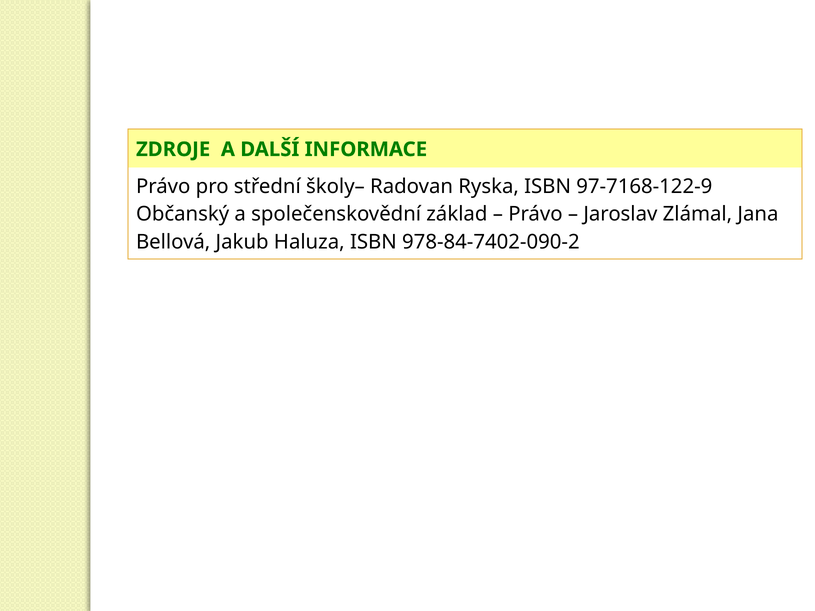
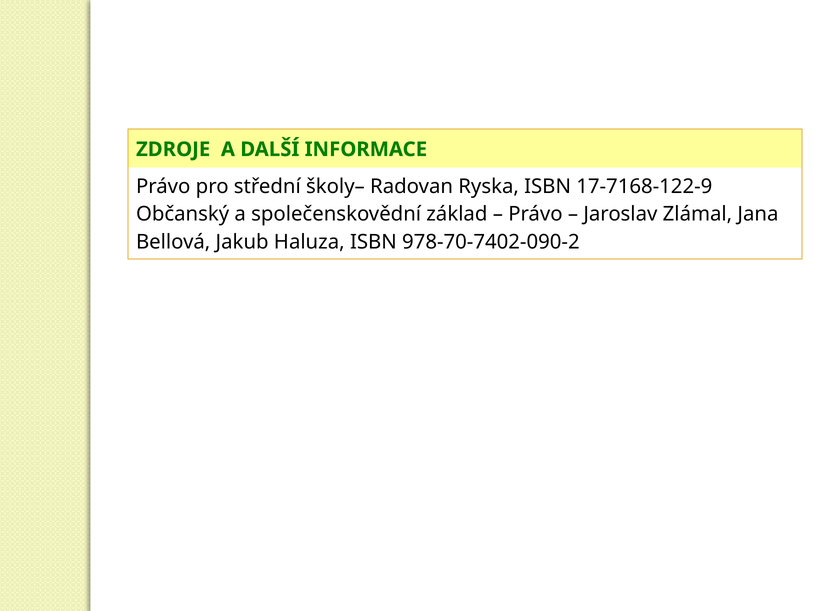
97-7168-122-9: 97-7168-122-9 -> 17-7168-122-9 (644, 187)
978-84-7402-090-2: 978-84-7402-090-2 -> 978-70-7402-090-2 (491, 242)
